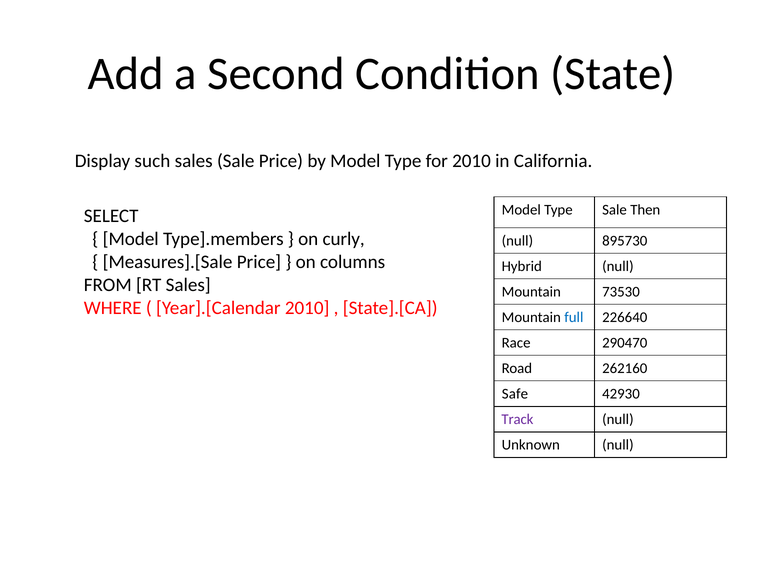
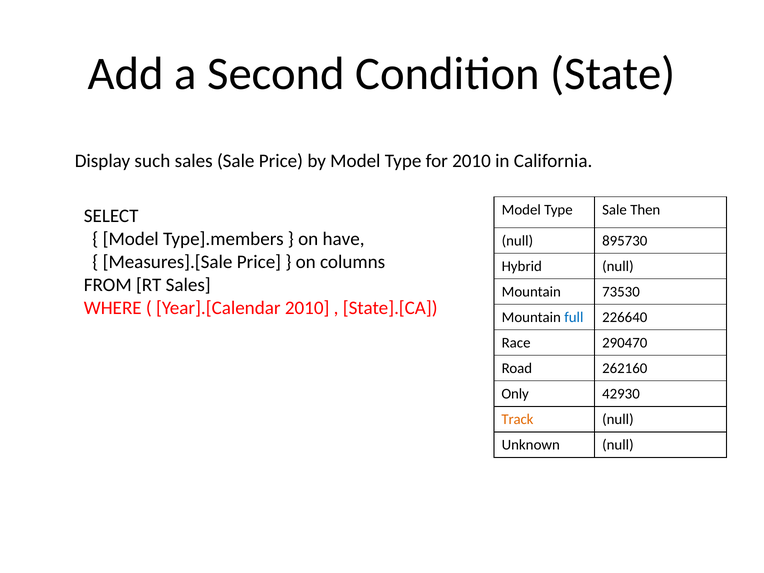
curly: curly -> have (344, 239)
Safe: Safe -> Only (515, 394)
Track colour: purple -> orange (517, 419)
